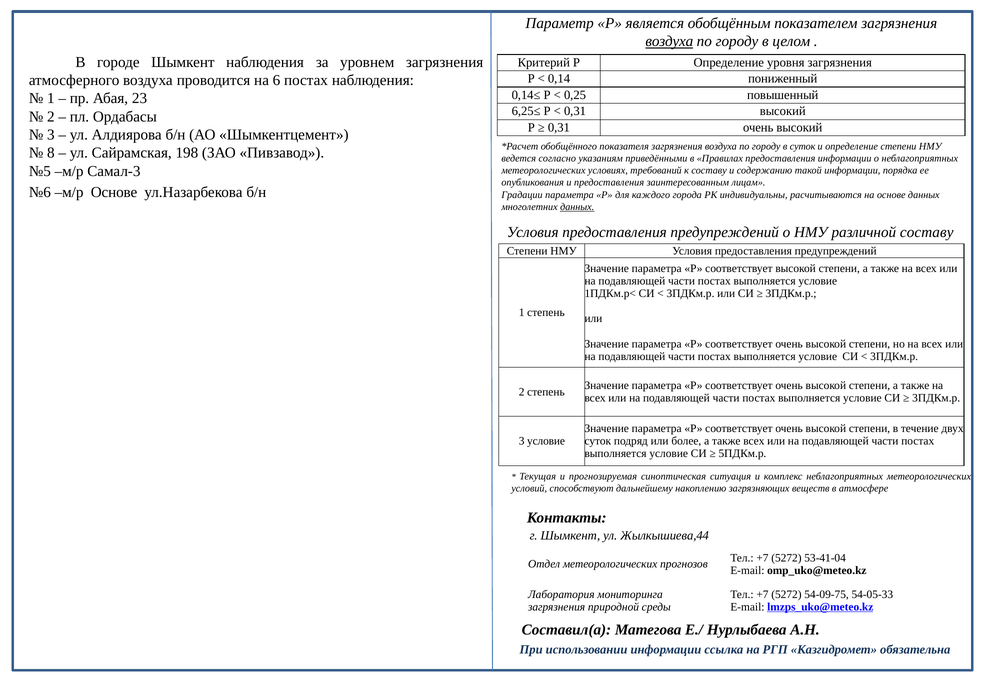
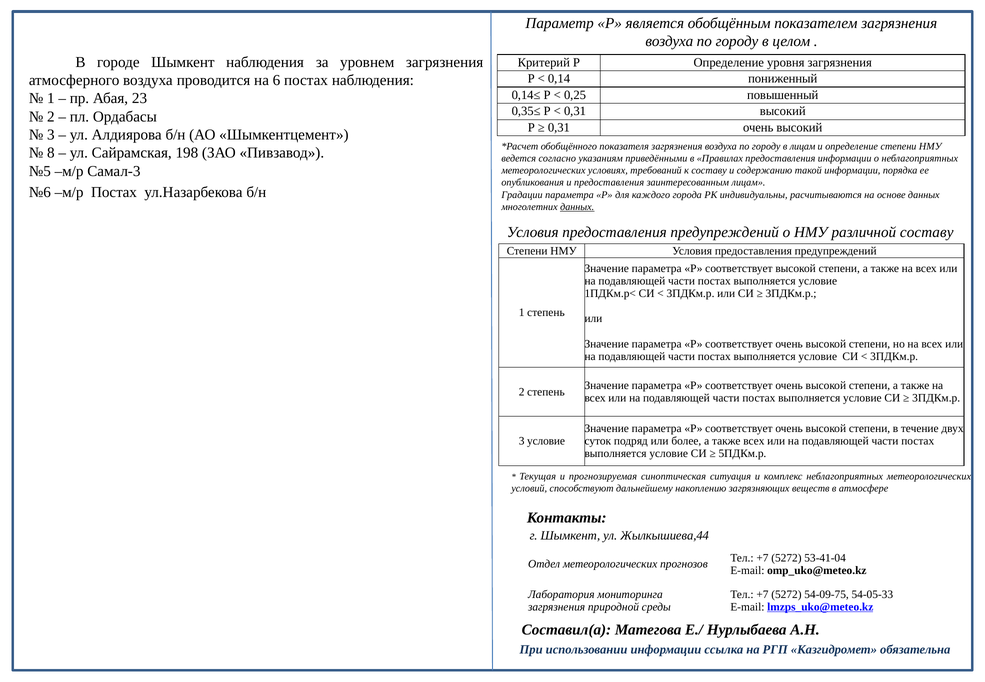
воздуха underline: present -> none (669, 41)
6,25≤: 6,25≤ -> 0,35≤ (526, 111)
в суток: суток -> лицам (803, 146)
м/р Основе: Основе -> Постах (114, 192)
